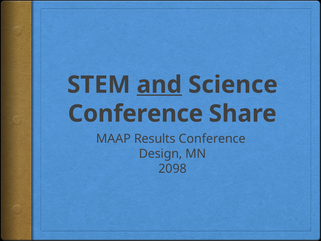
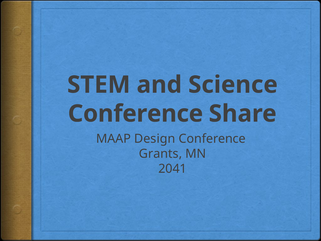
and underline: present -> none (159, 85)
Results: Results -> Design (155, 139)
Design: Design -> Grants (161, 154)
2098: 2098 -> 2041 (173, 169)
